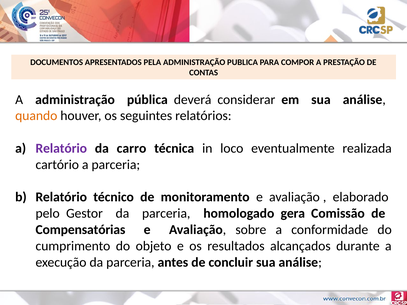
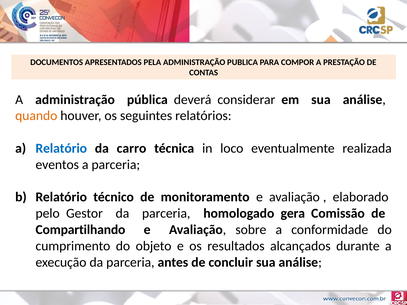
Relatório colour: purple -> blue (61, 148)
cartório: cartório -> eventos (57, 165)
Compensatórias: Compensatórias -> Compartilhando (80, 230)
